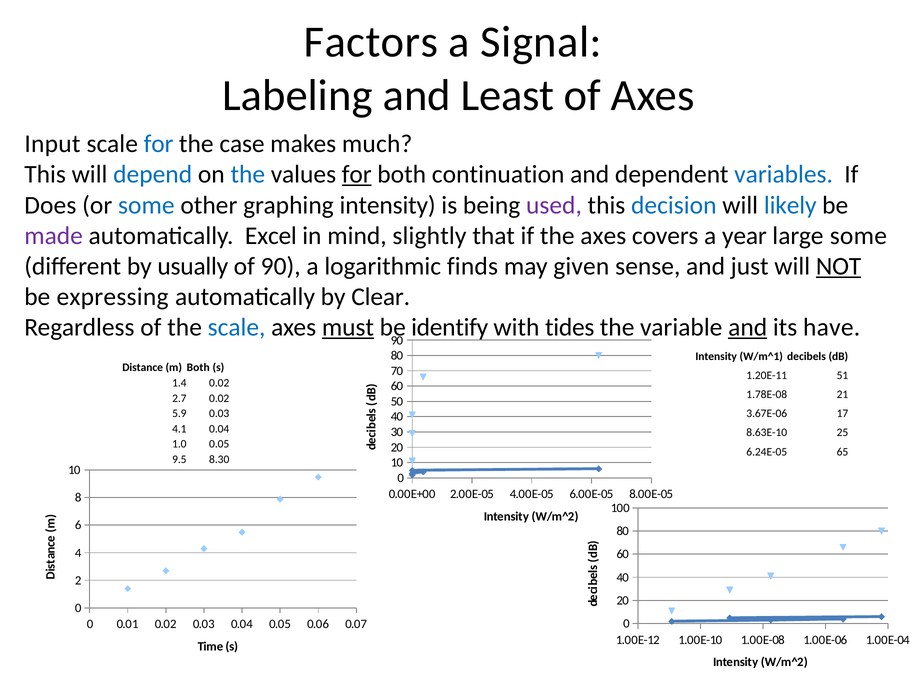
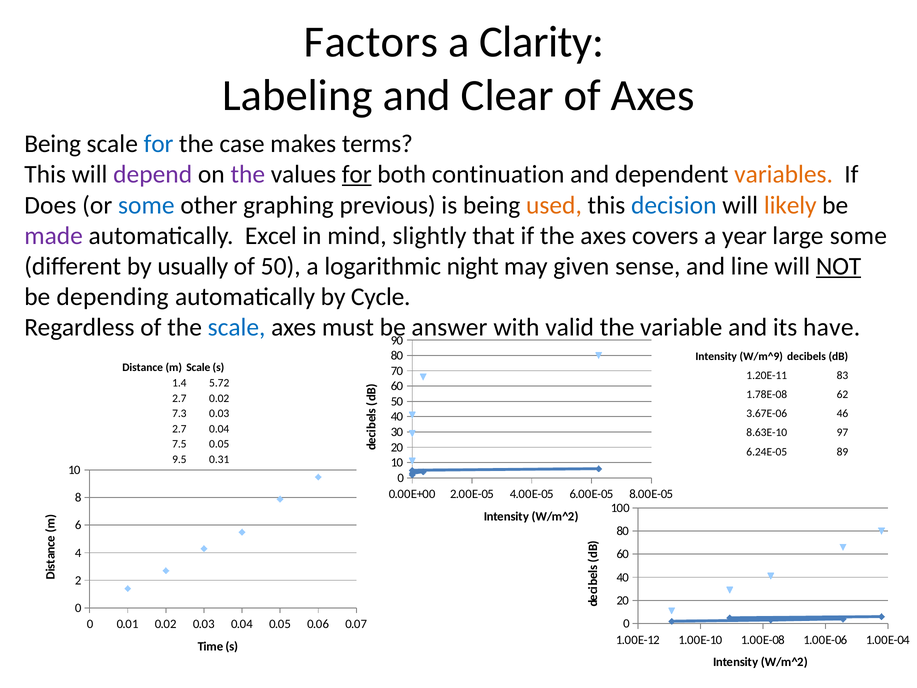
Signal: Signal -> Clarity (541, 42)
Least: Least -> Clear (507, 96)
Input: Input -> Being (53, 144)
much: much -> terms (377, 144)
depend colour: blue -> purple (153, 174)
the colour: blue -> purple (248, 174)
variables colour: blue -> orange (784, 174)
graphing intensity: intensity -> previous (388, 205)
used colour: purple -> orange (554, 205)
likely colour: blue -> orange (790, 205)
of 90: 90 -> 50 (281, 266)
finds: finds -> night (473, 266)
just: just -> line (750, 266)
expressing: expressing -> depending (113, 297)
Clear: Clear -> Cycle (381, 297)
must underline: present -> none (348, 327)
identify: identify -> answer (449, 327)
tides: tides -> valid (570, 327)
and underline: present -> none (748, 327)
W/m^1: W/m^1 -> W/m^9 (761, 356)
m Both: Both -> Scale (198, 368)
51: 51 -> 83 (842, 375)
1.4 0.02: 0.02 -> 5.72 (219, 383)
21: 21 -> 62 (842, 394)
5.9: 5.9 -> 7.3 (179, 413)
17: 17 -> 46 (842, 413)
4.1: 4.1 -> 2.7 (179, 429)
25: 25 -> 97 (842, 433)
1.0: 1.0 -> 7.5 (179, 444)
65: 65 -> 89 (842, 452)
8.30: 8.30 -> 0.31 (219, 459)
